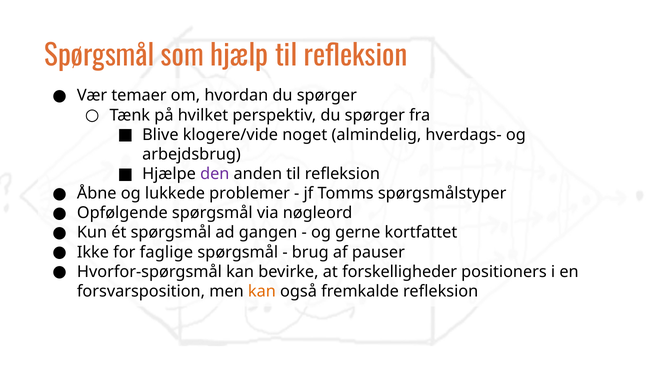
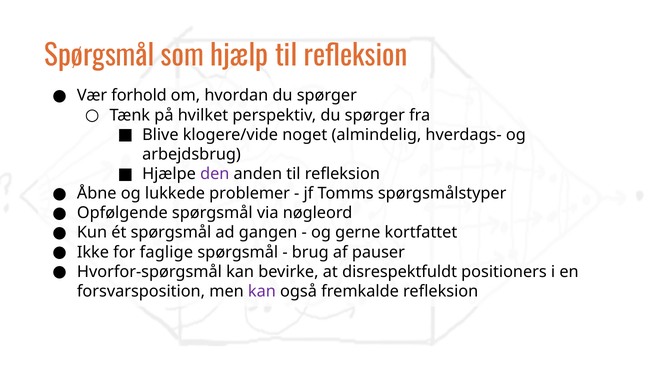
temaer: temaer -> forhold (139, 96)
forskelligheder: forskelligheder -> disrespektfuldt (400, 272)
kan colour: orange -> purple (262, 291)
